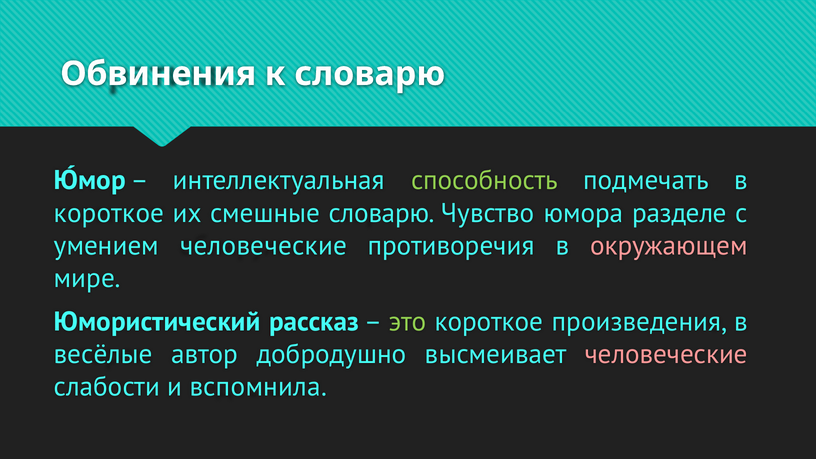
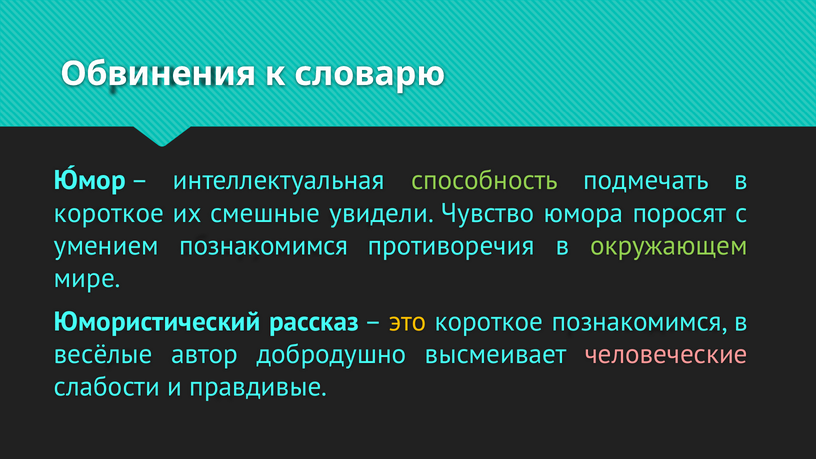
смешные словарю: словарю -> увидели (382, 213)
разделе: разделе -> поросят (679, 213)
умением человеческие: человеческие -> познакомимся (264, 246)
окружающем colour: pink -> light green (669, 246)
это colour: light green -> yellow (408, 322)
короткое произведения: произведения -> познакомимся (640, 322)
вспомнила: вспомнила -> правдивые (258, 387)
